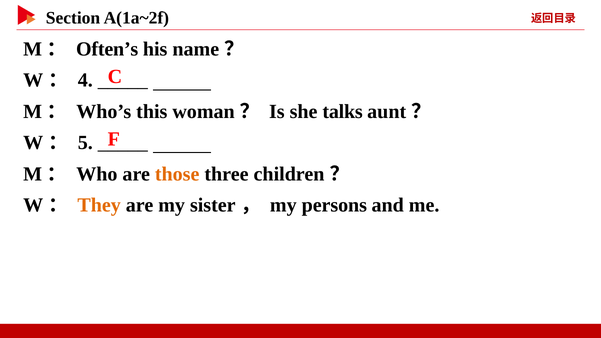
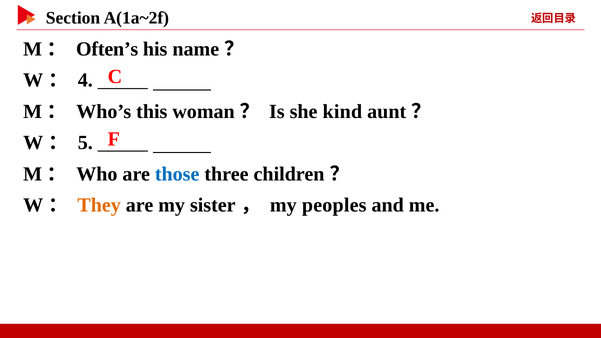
talks: talks -> kind (342, 112)
those colour: orange -> blue (177, 174)
persons: persons -> peoples (334, 205)
